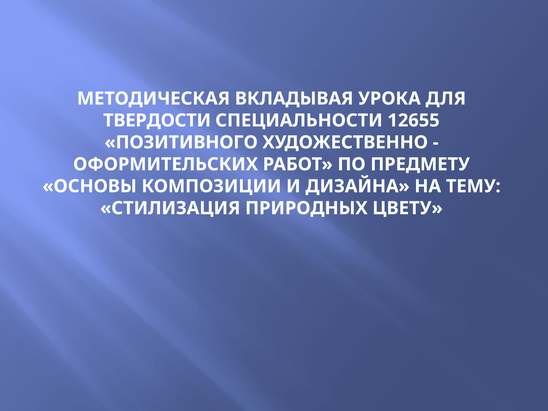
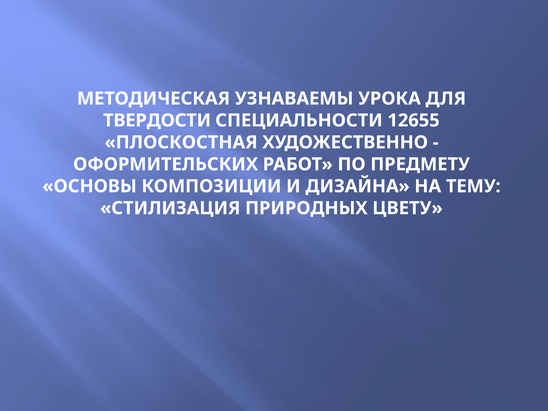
ВКЛАДЫВАЯ: ВКЛАДЫВАЯ -> УЗНАВАЕМЫ (294, 99)
ПОЗИТИВНОГО: ПОЗИТИВНОГО -> ПЛОСКОСТНАЯ (181, 142)
